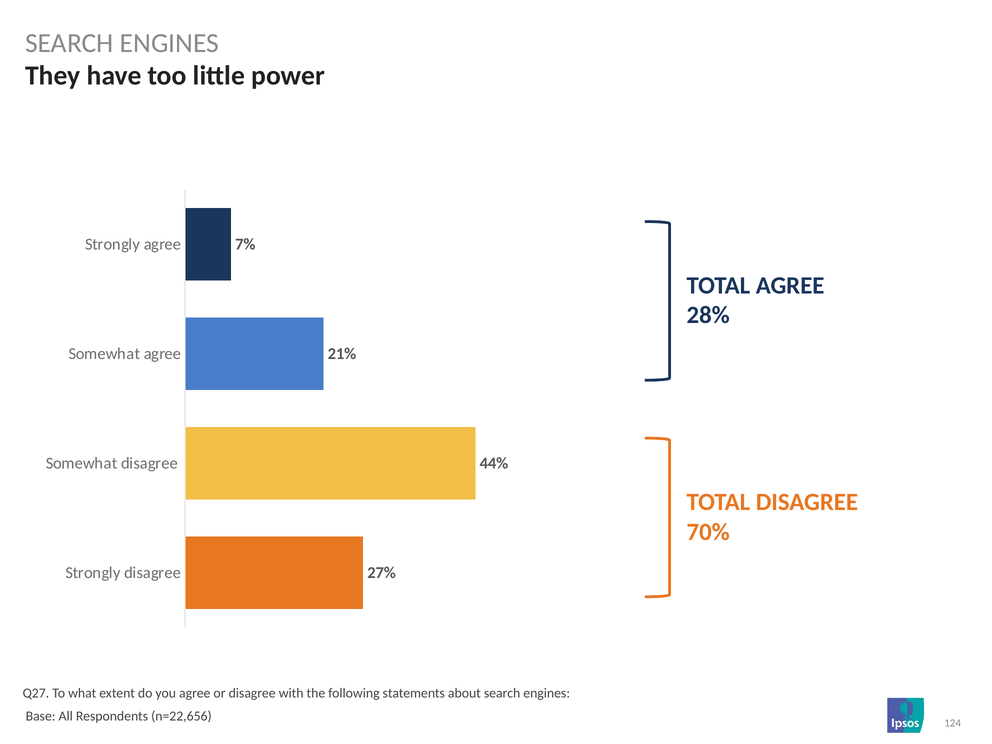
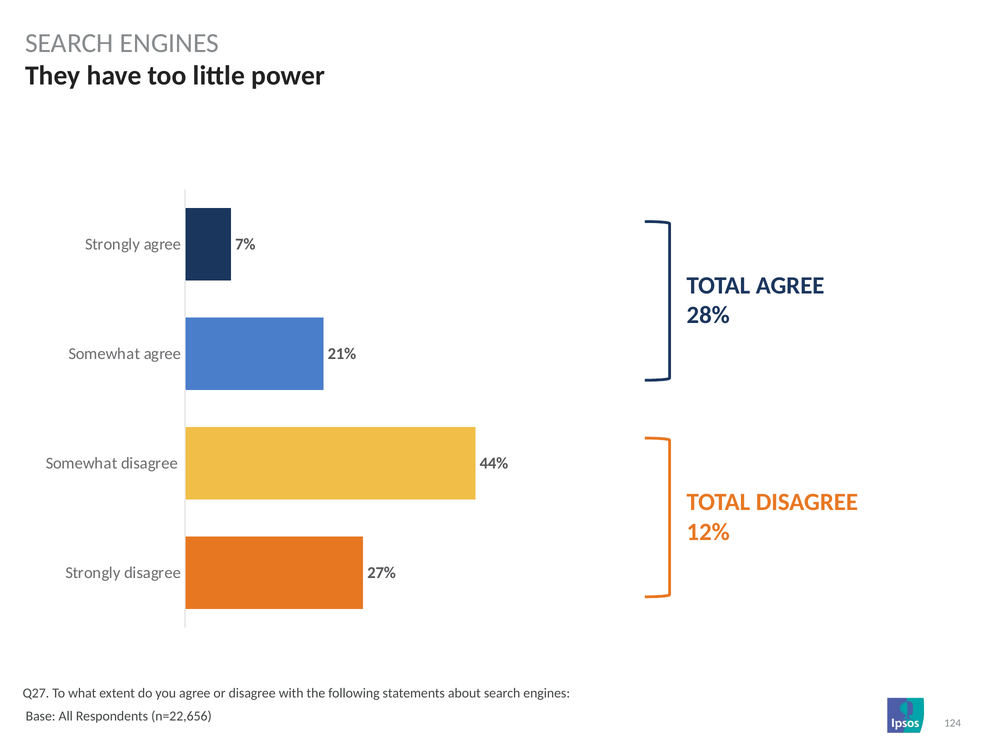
70%: 70% -> 12% (708, 532)
